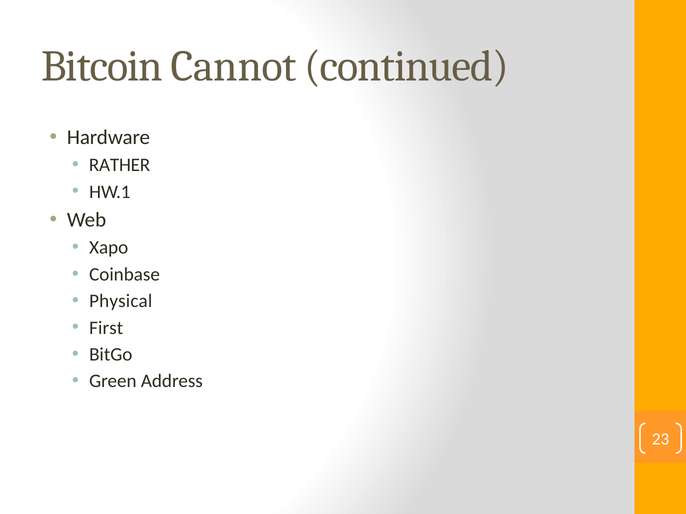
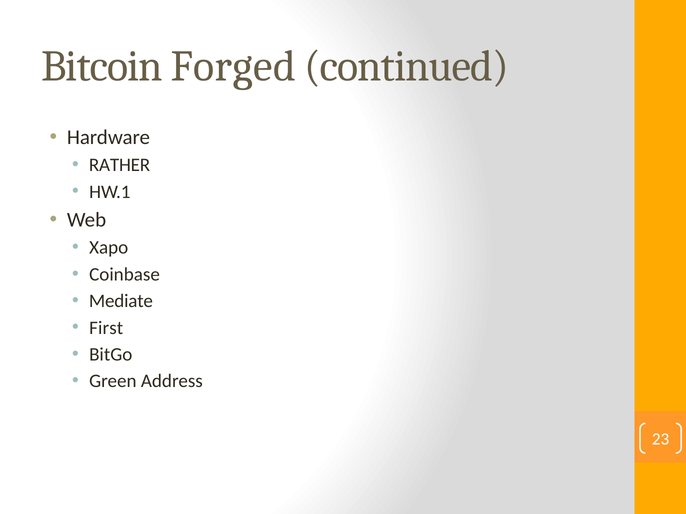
Cannot: Cannot -> Forged (233, 67)
Physical: Physical -> Mediate (121, 301)
